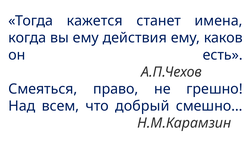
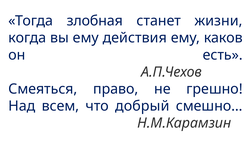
кажется: кажется -> злобная (95, 21)
имена: имена -> жизни (219, 21)
